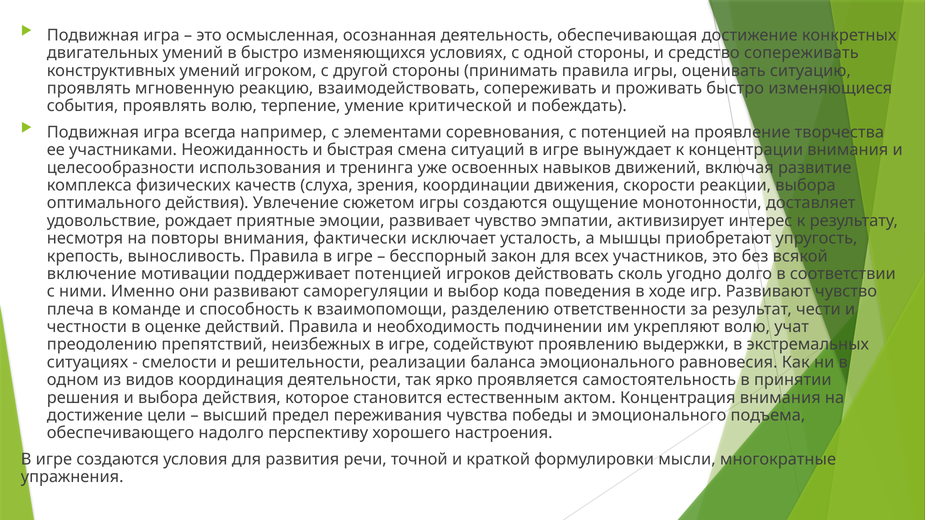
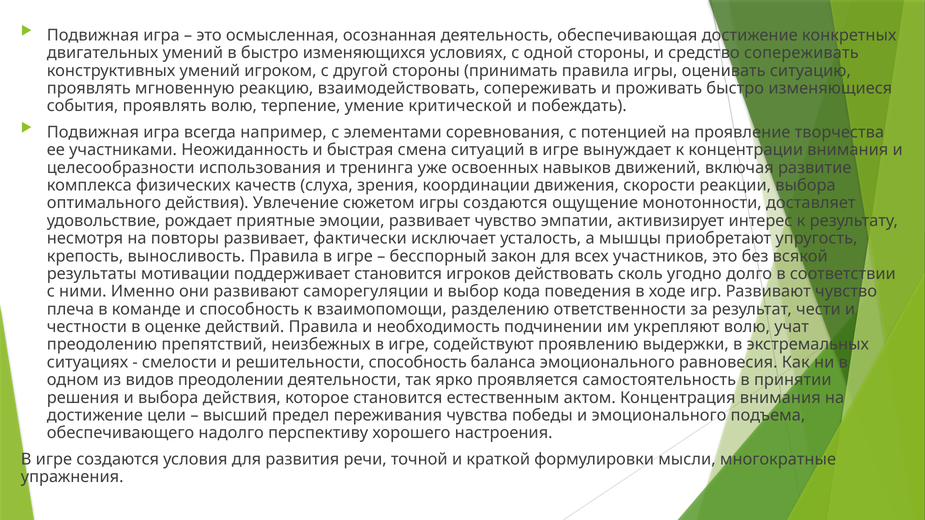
повторы внимания: внимания -> развивает (266, 239)
включение: включение -> результаты (92, 274)
поддерживает потенцией: потенцией -> становится (398, 274)
решительности реализации: реализации -> способность (418, 362)
координация: координация -> преодолении (231, 380)
